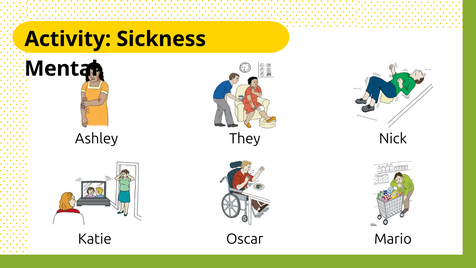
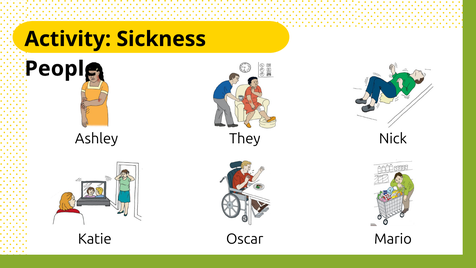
Mental: Mental -> People (61, 69)
